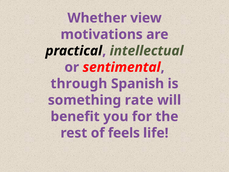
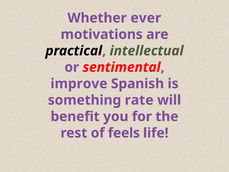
view: view -> ever (146, 18)
through: through -> improve (79, 84)
